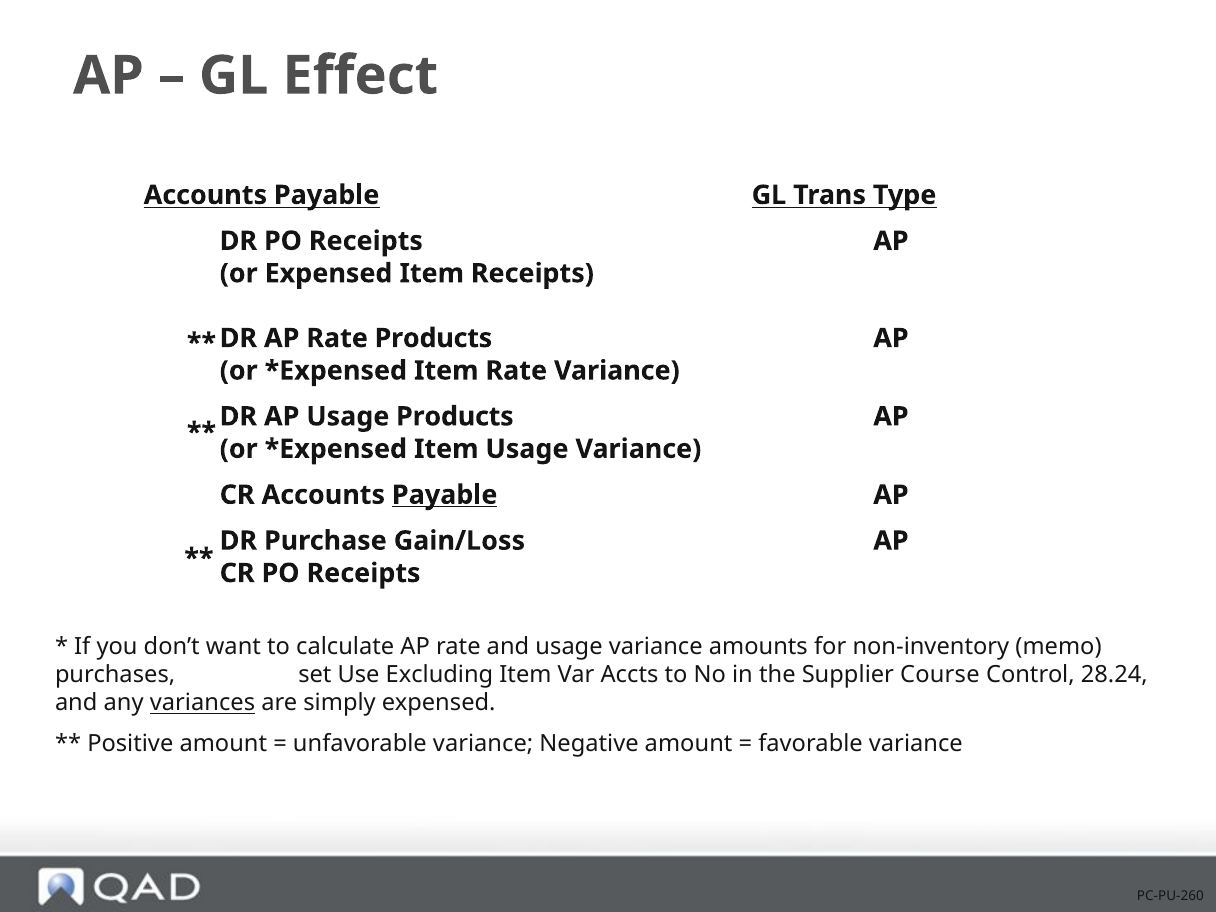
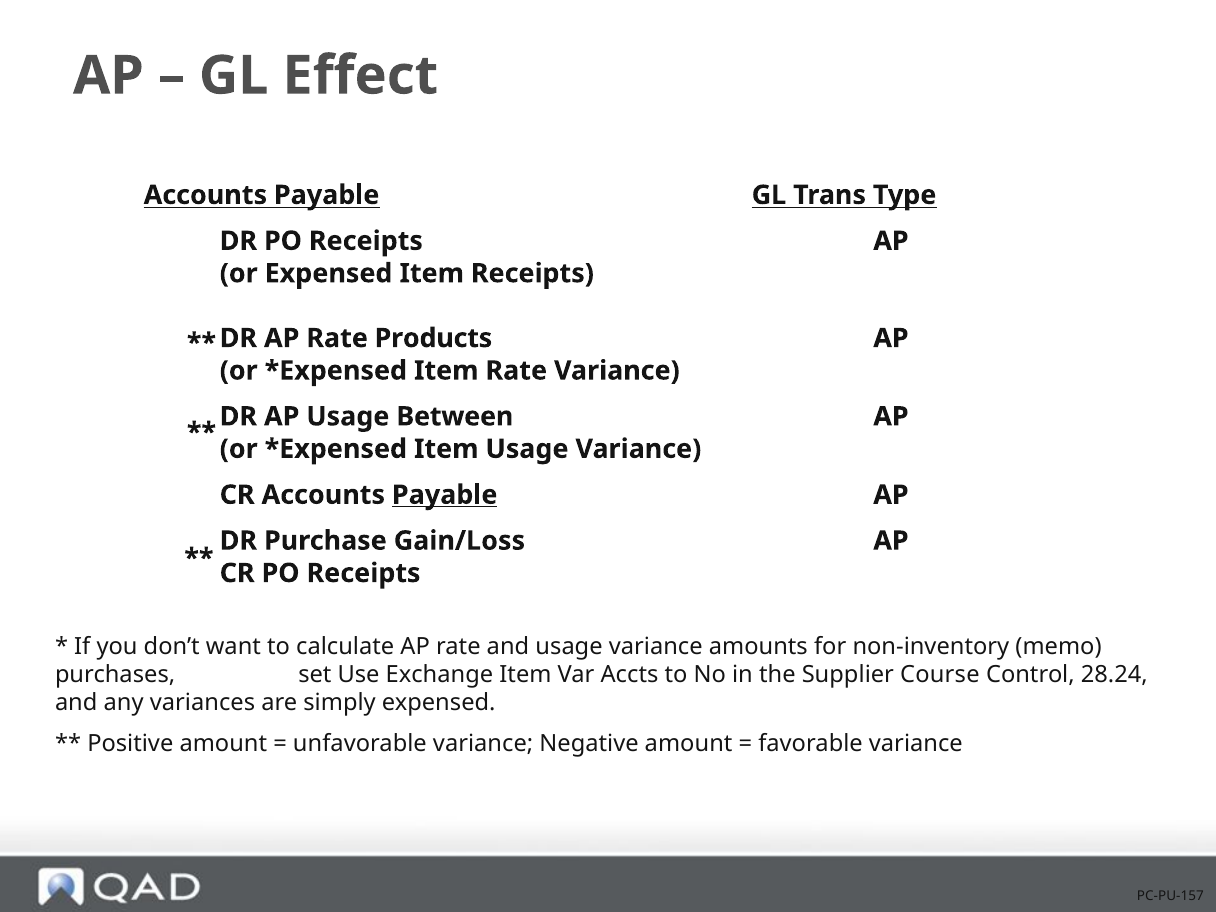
Usage Products: Products -> Between (455, 417)
Excluding: Excluding -> Exchange (439, 675)
variances underline: present -> none (202, 703)
PC-PU-260: PC-PU-260 -> PC-PU-157 (1170, 896)
